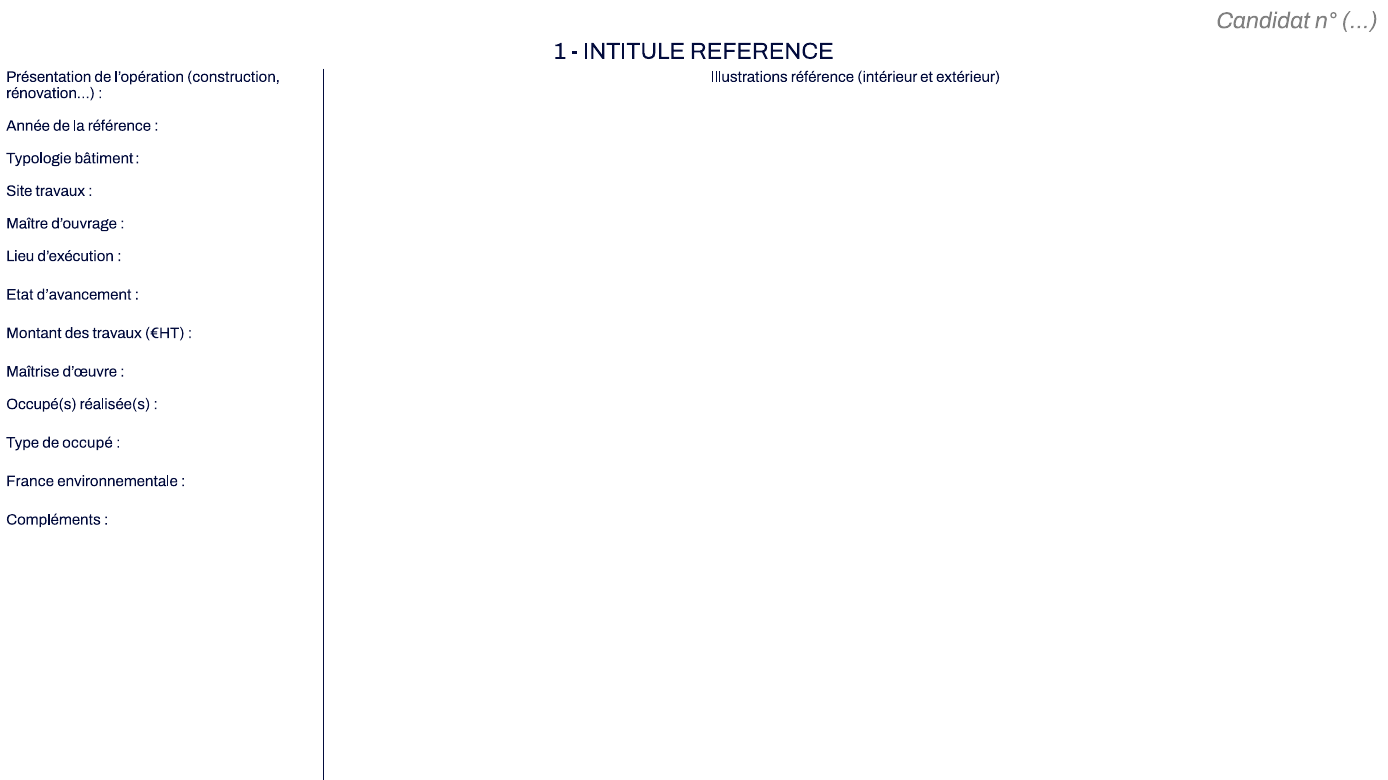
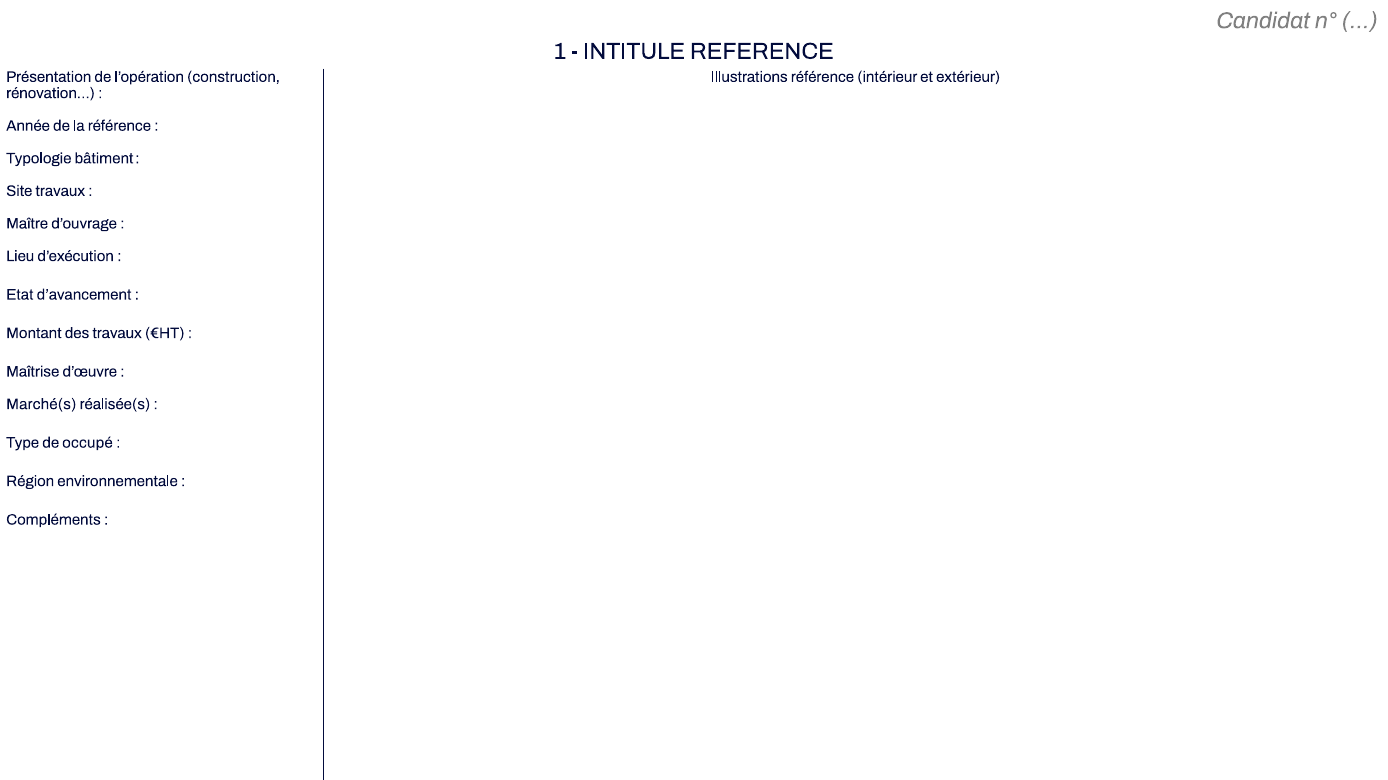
Occupé(s: Occupé(s -> Marché(s (41, 405)
France: France -> Région (30, 482)
